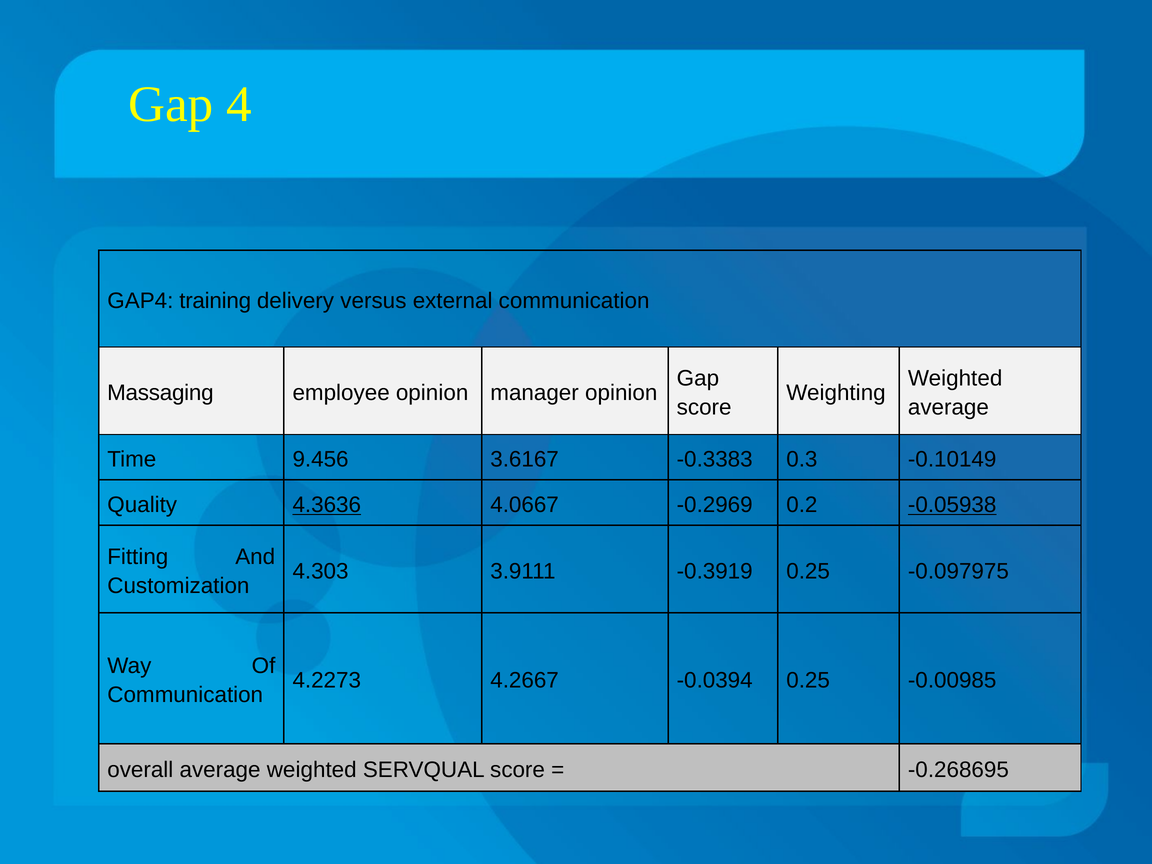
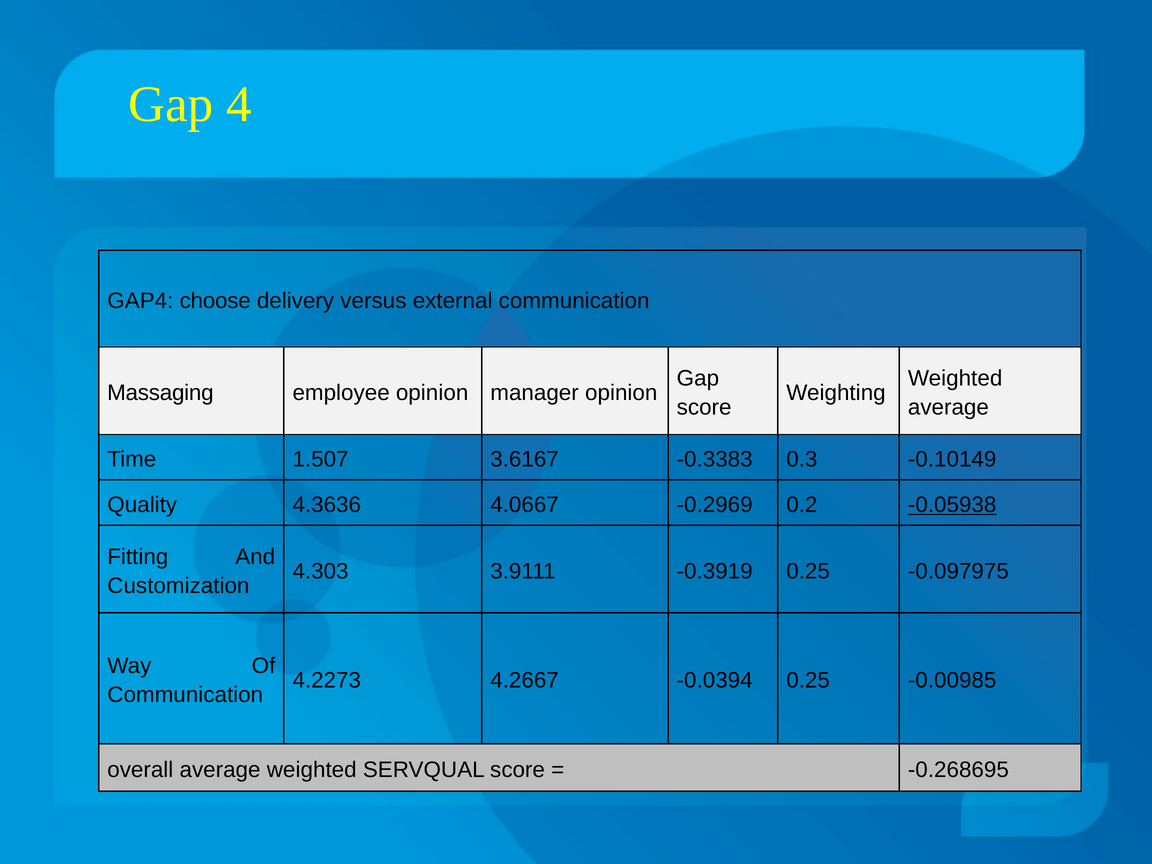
training: training -> choose (215, 301)
9.456: 9.456 -> 1.507 (321, 459)
4.3636 underline: present -> none (327, 505)
